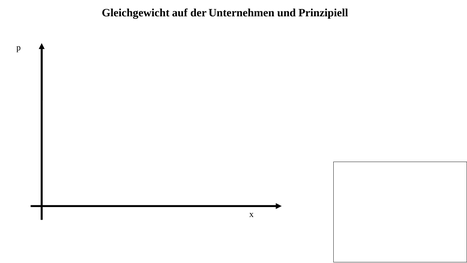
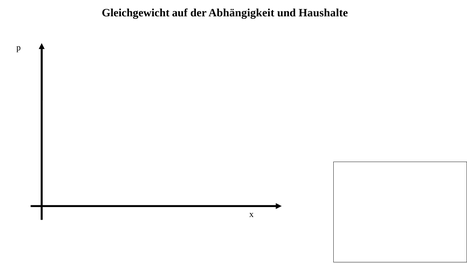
Unternehmen: Unternehmen -> Abhängigkeit (241, 13)
Prinzipiell: Prinzipiell -> Haushalte (323, 13)
